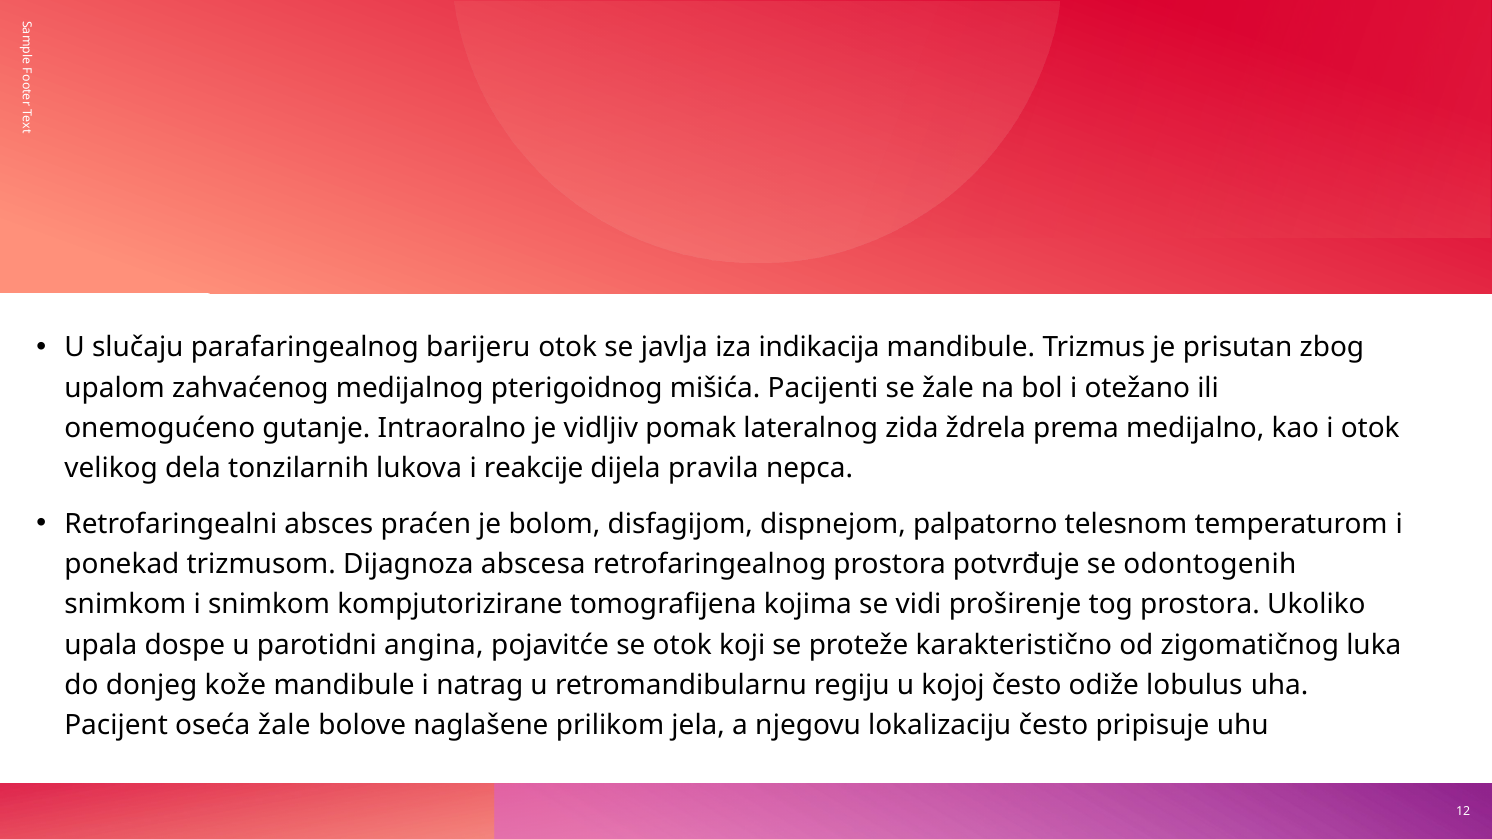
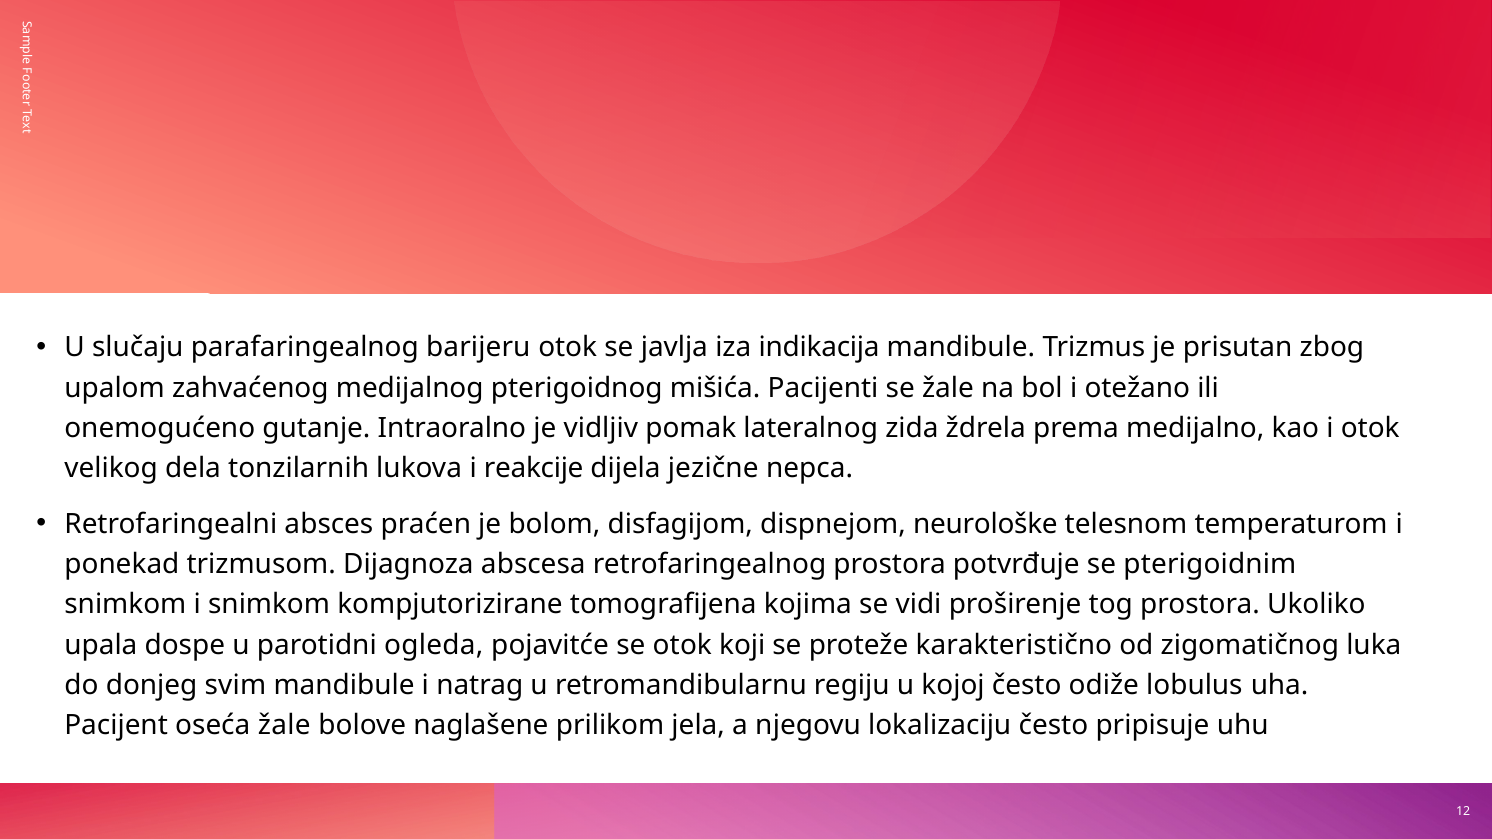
pravila: pravila -> jezične (713, 469)
palpatorno: palpatorno -> neurološke (985, 524)
odontogenih: odontogenih -> pterigoidnim (1210, 565)
angina: angina -> ogleda (434, 645)
kože: kože -> svim (235, 685)
